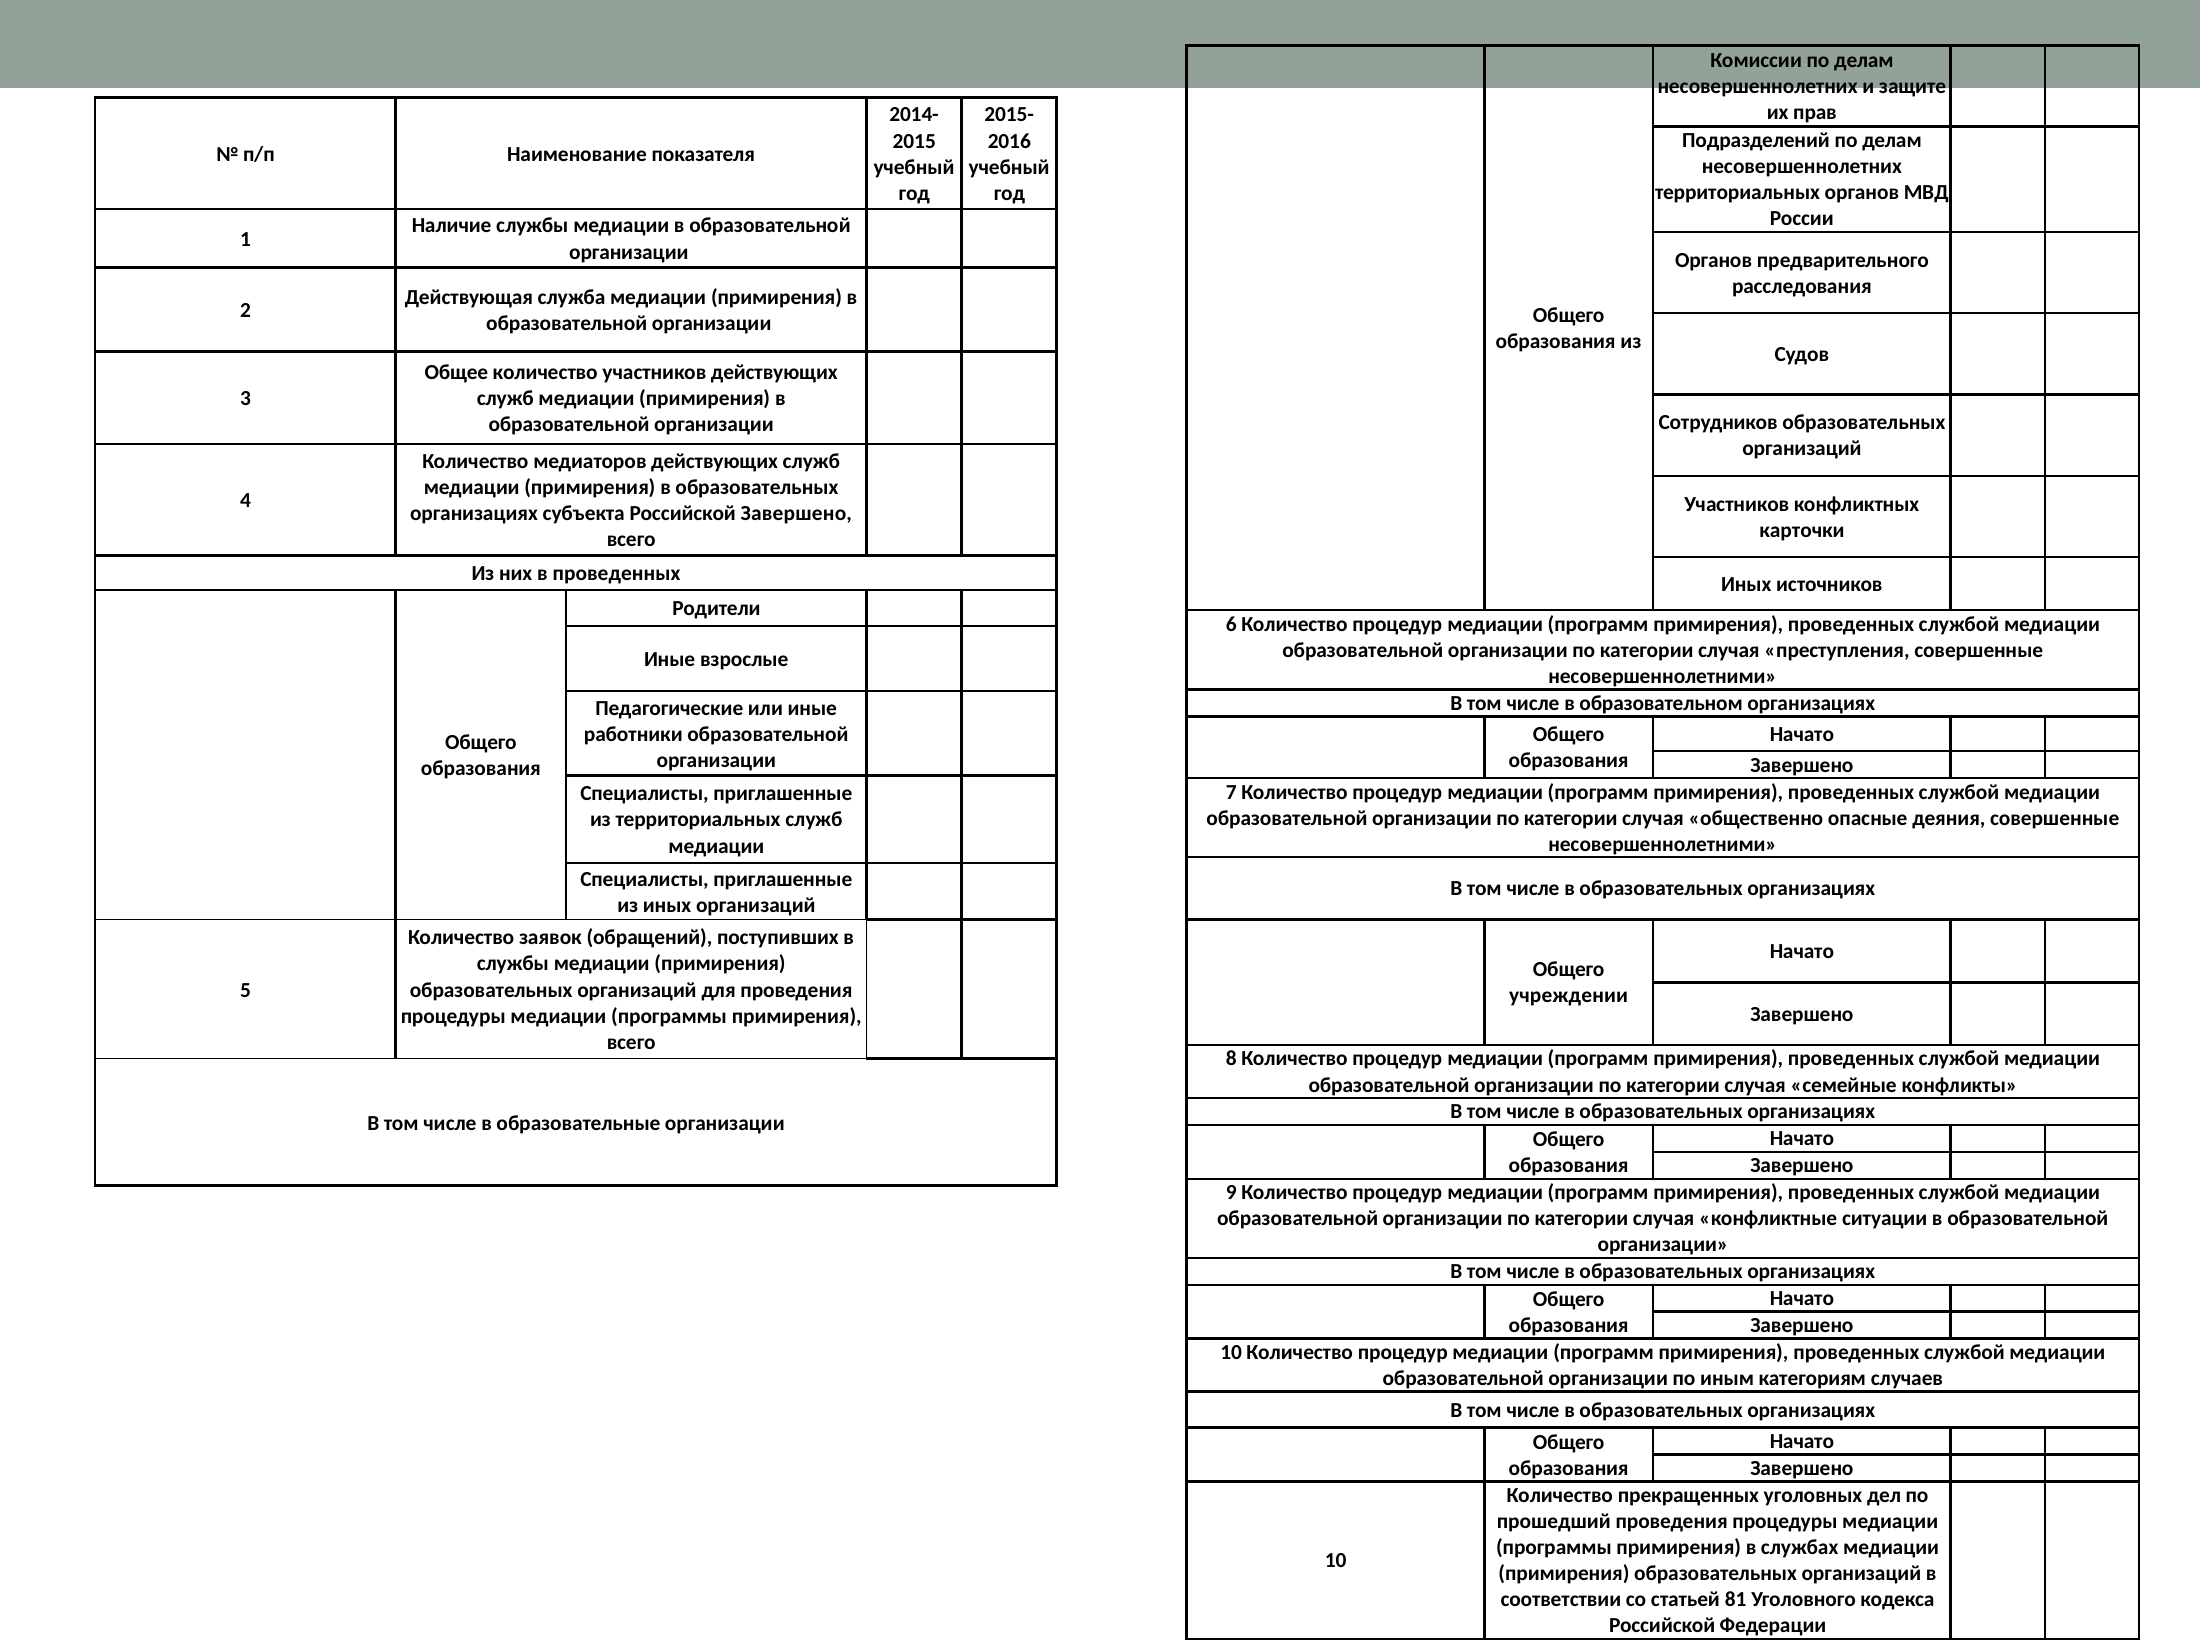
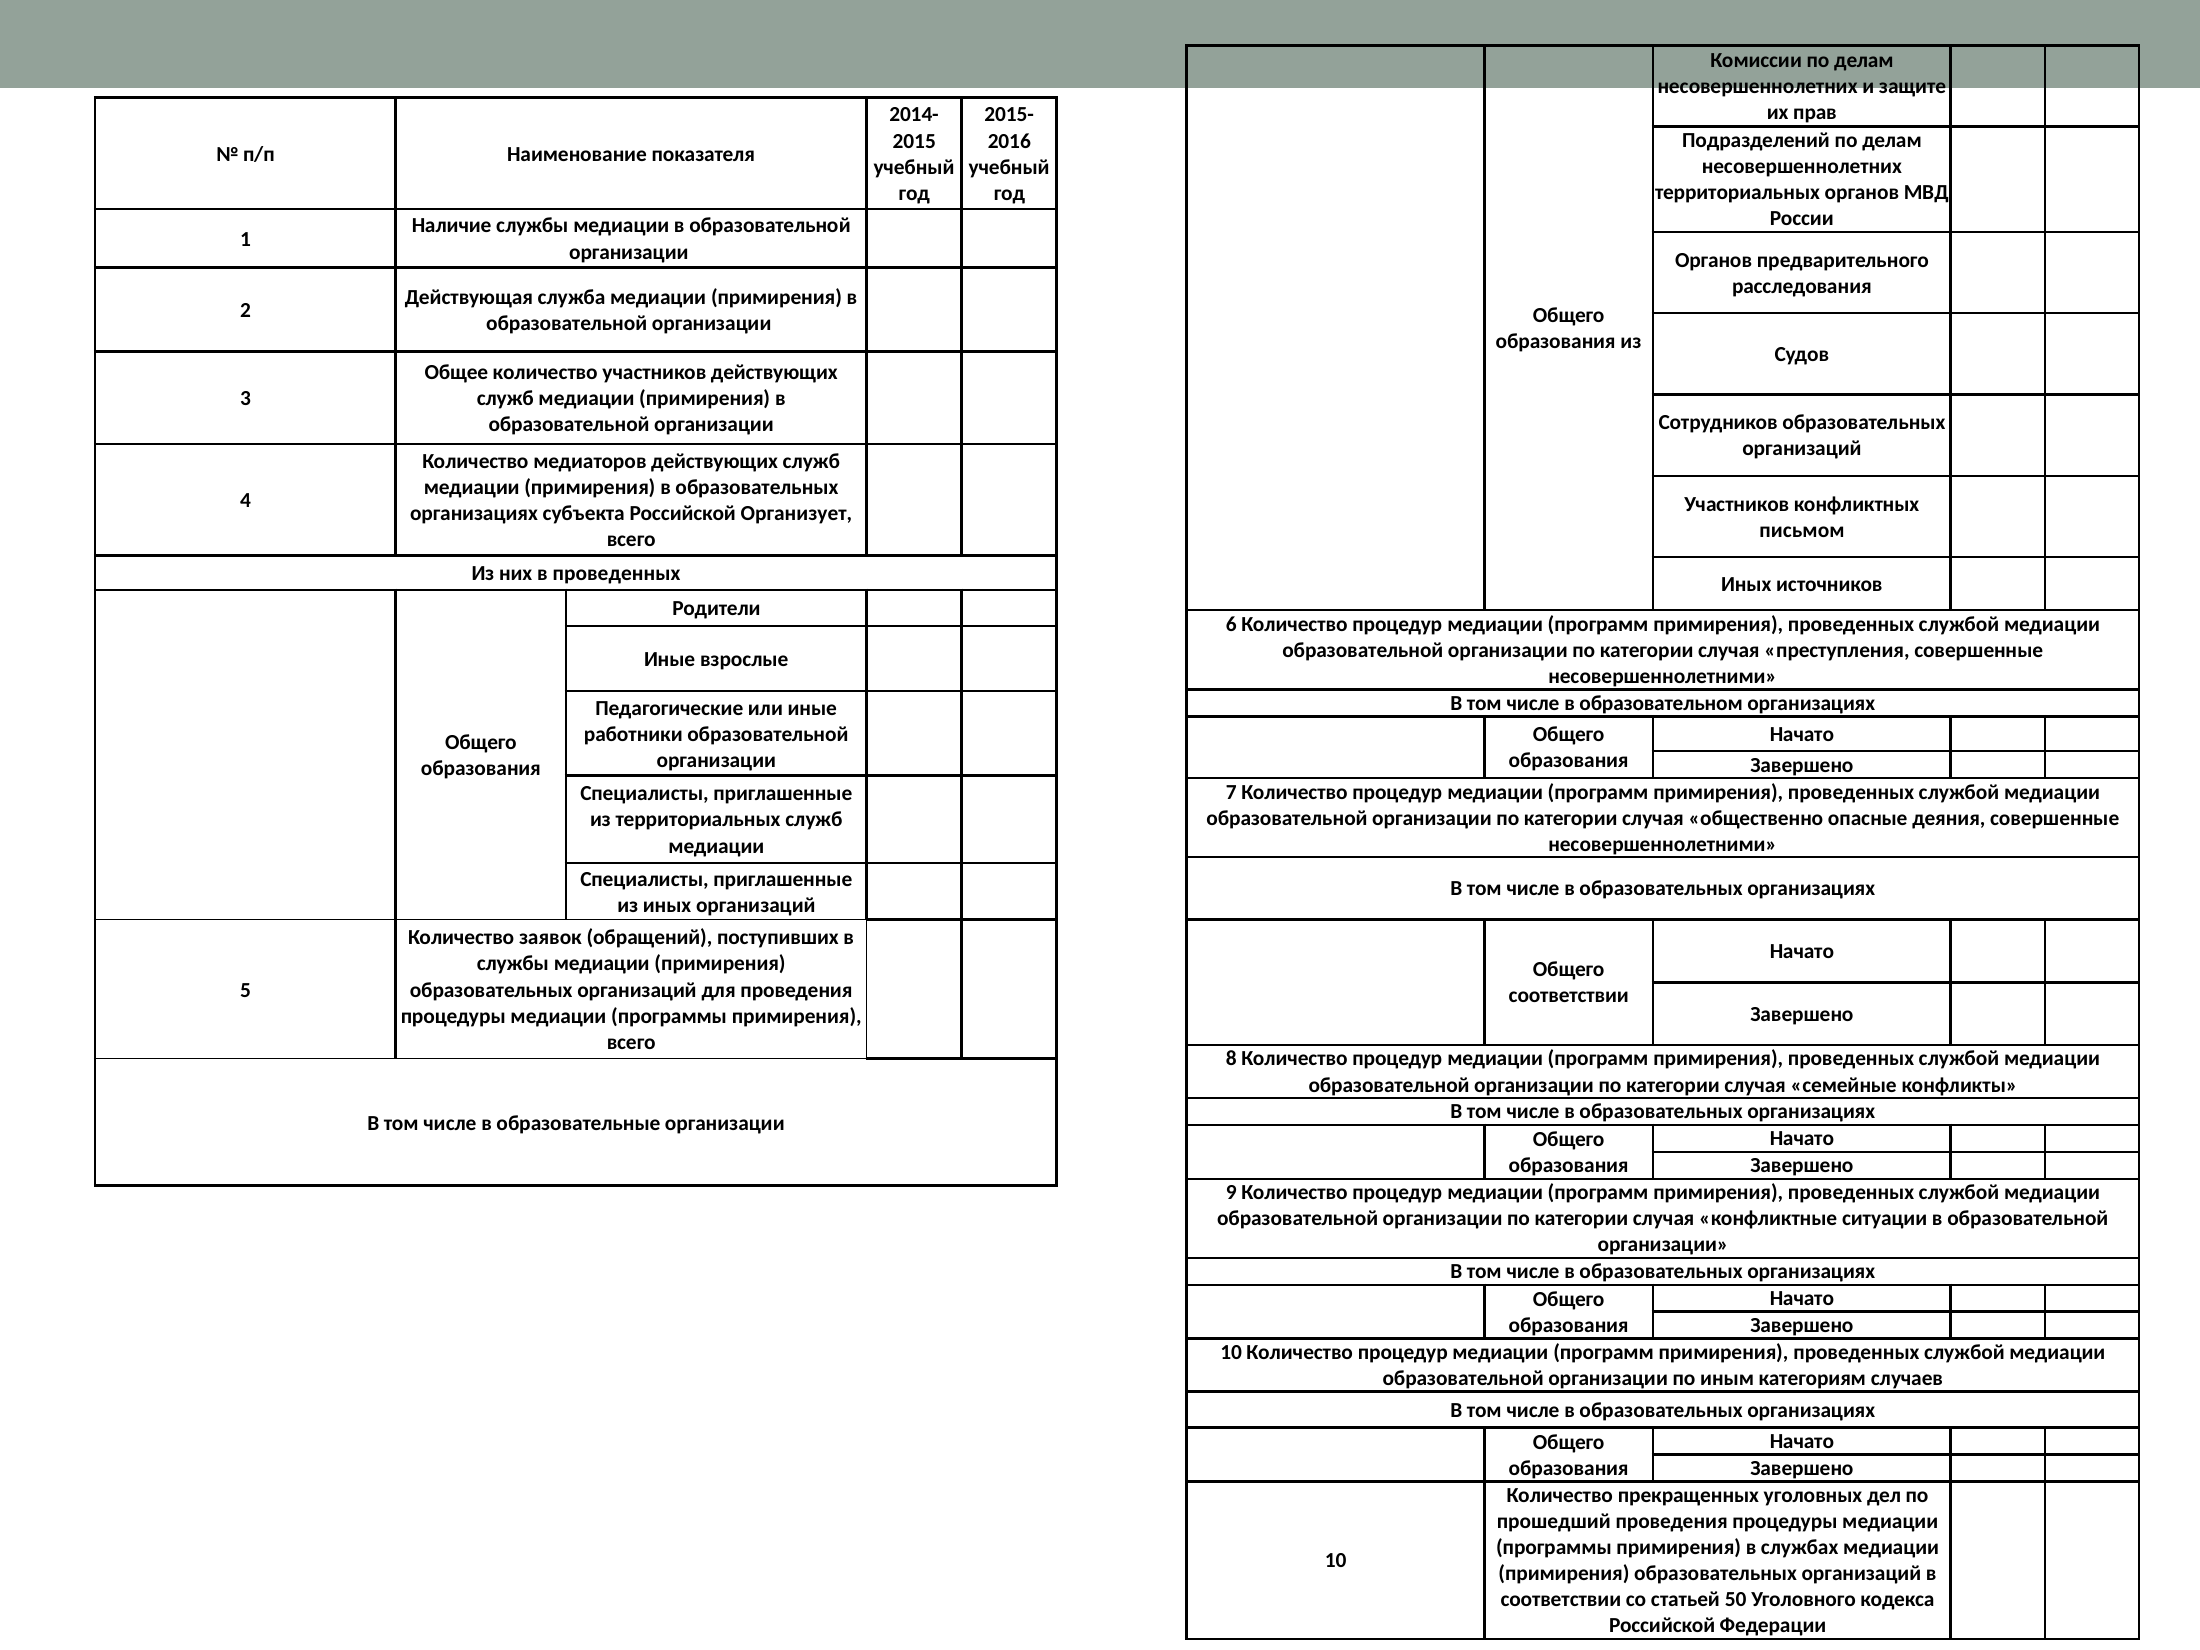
Российской Завершено: Завершено -> Организует (796, 514)
карточки: карточки -> письмом (1802, 530)
учреждении: учреждении -> соответствии (1569, 996)
81: 81 -> 50 (1736, 1600)
